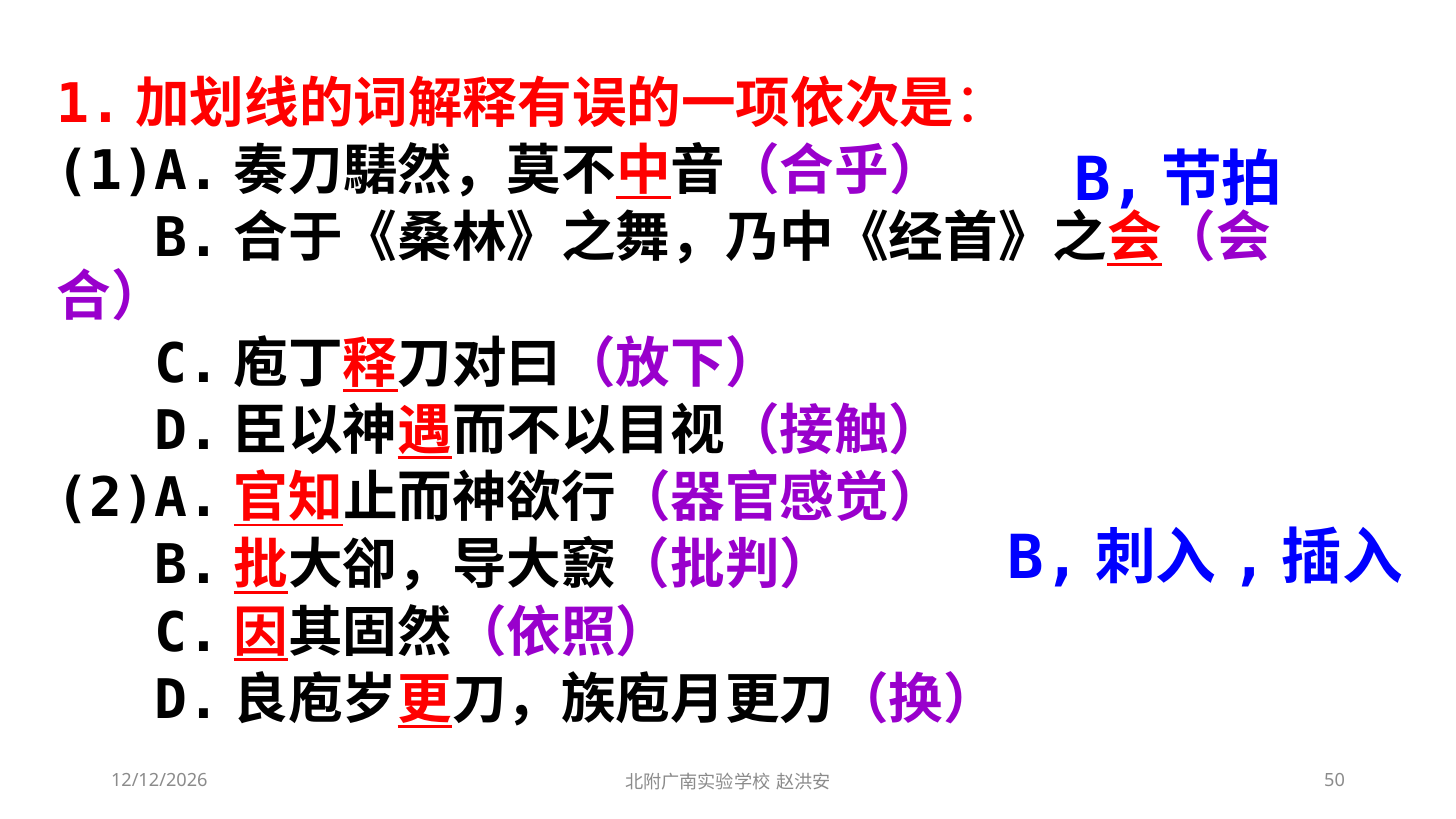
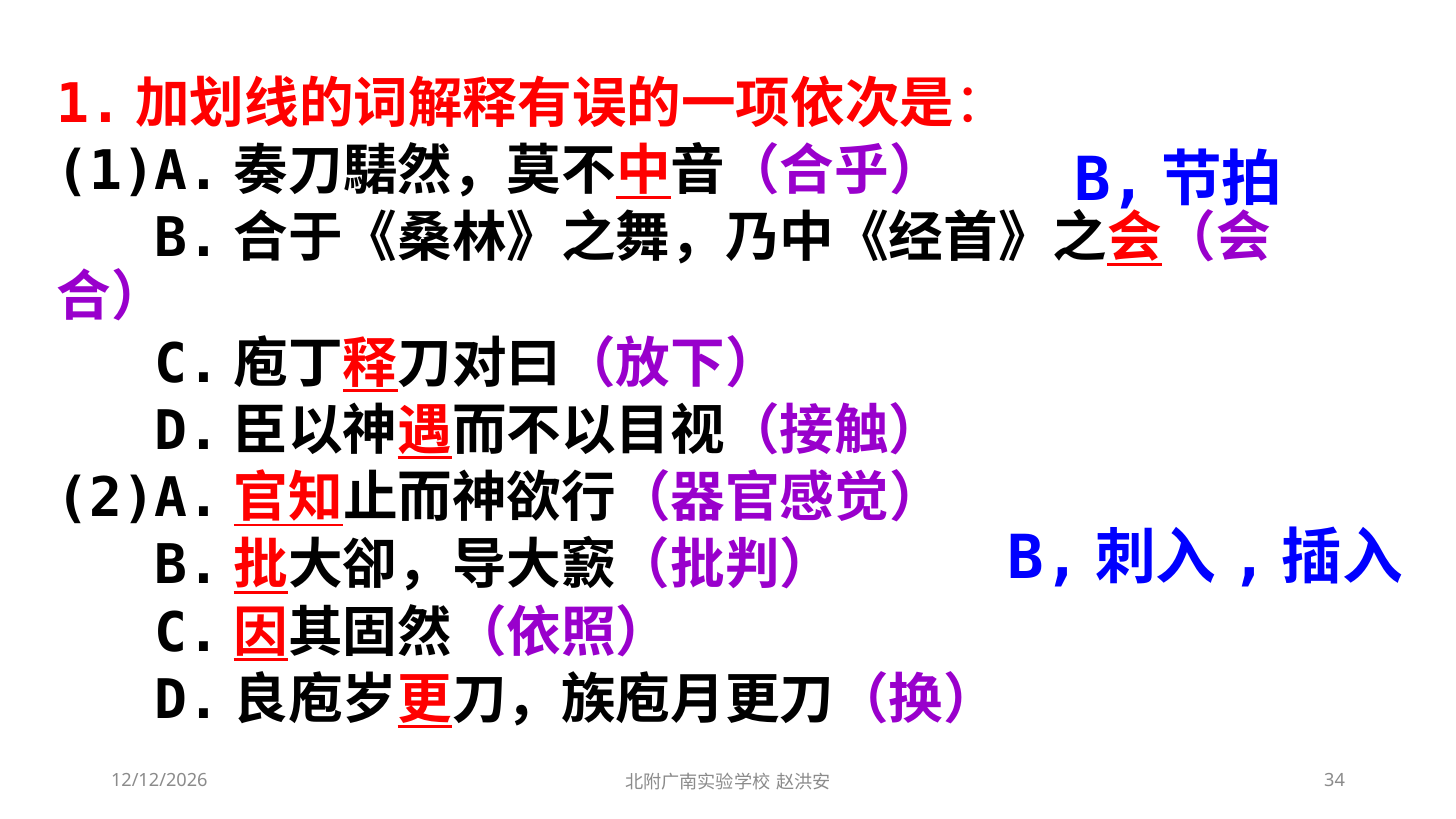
50: 50 -> 34 (1335, 781)
